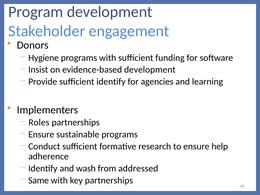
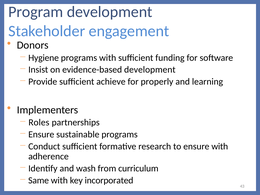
sufficient identify: identify -> achieve (111, 82)
agencies: agencies -> properly (157, 82)
ensure help: help -> with (220, 146)
addressed: addressed -> curriculum (138, 168)
key partnerships: partnerships -> incorporated (109, 180)
